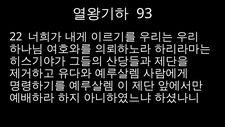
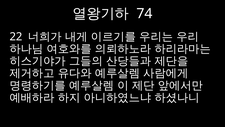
93: 93 -> 74 (144, 14)
